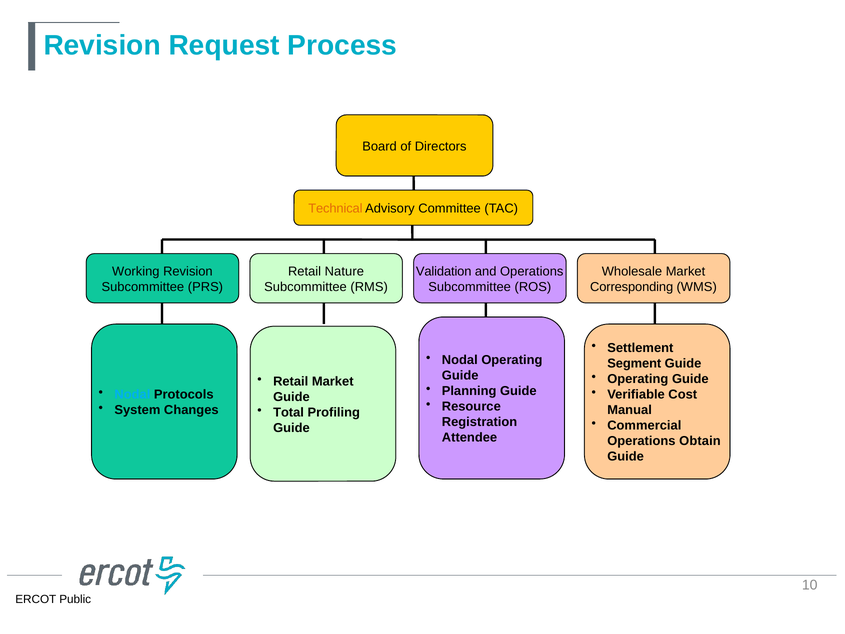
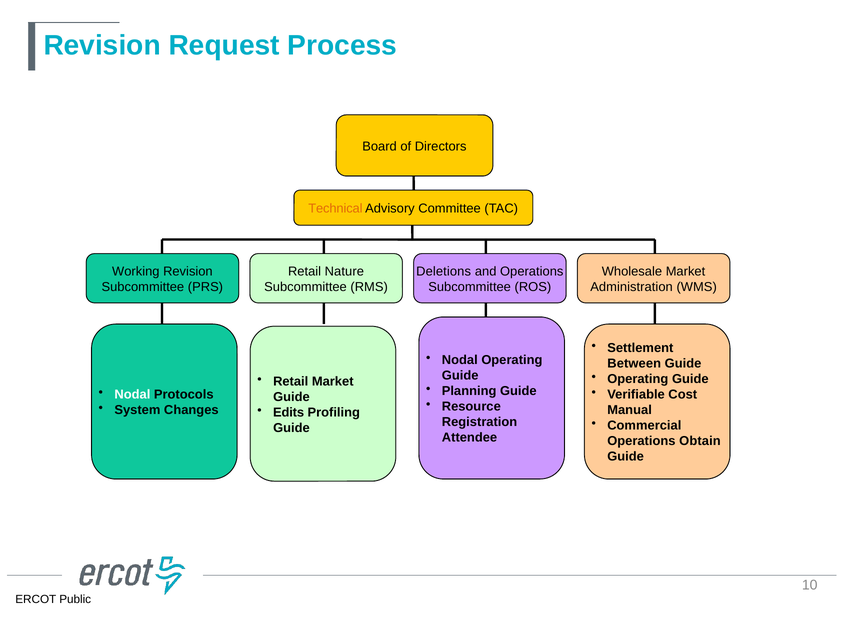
Validation: Validation -> Deletions (444, 271)
Corresponding: Corresponding -> Administration (632, 287)
Segment: Segment -> Between (634, 364)
Nodal colour: light blue -> white (132, 395)
Total: Total -> Edits (289, 412)
